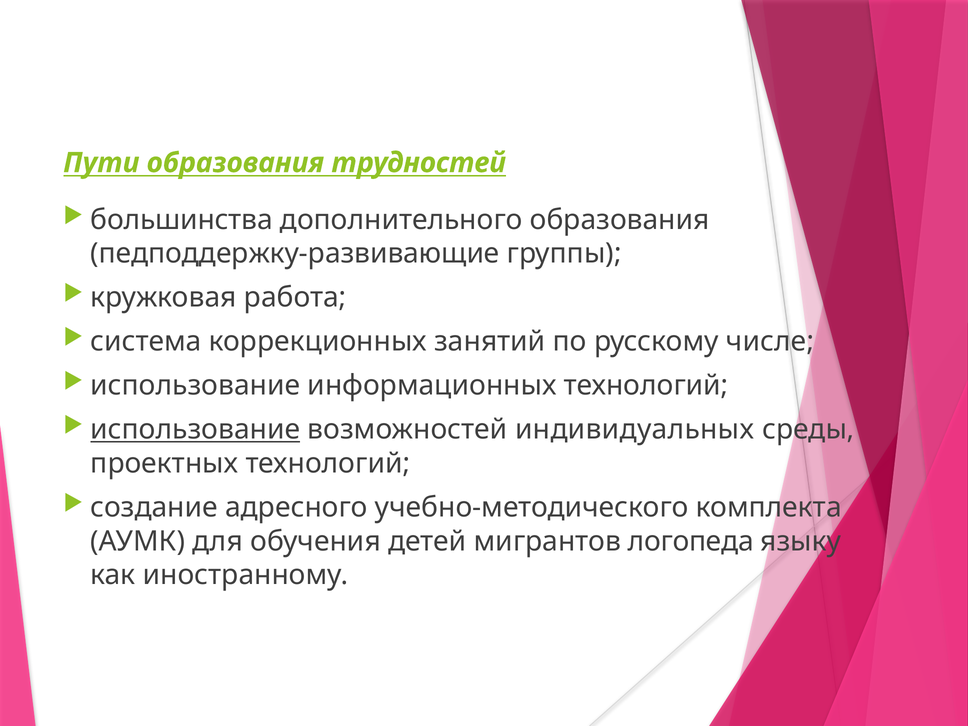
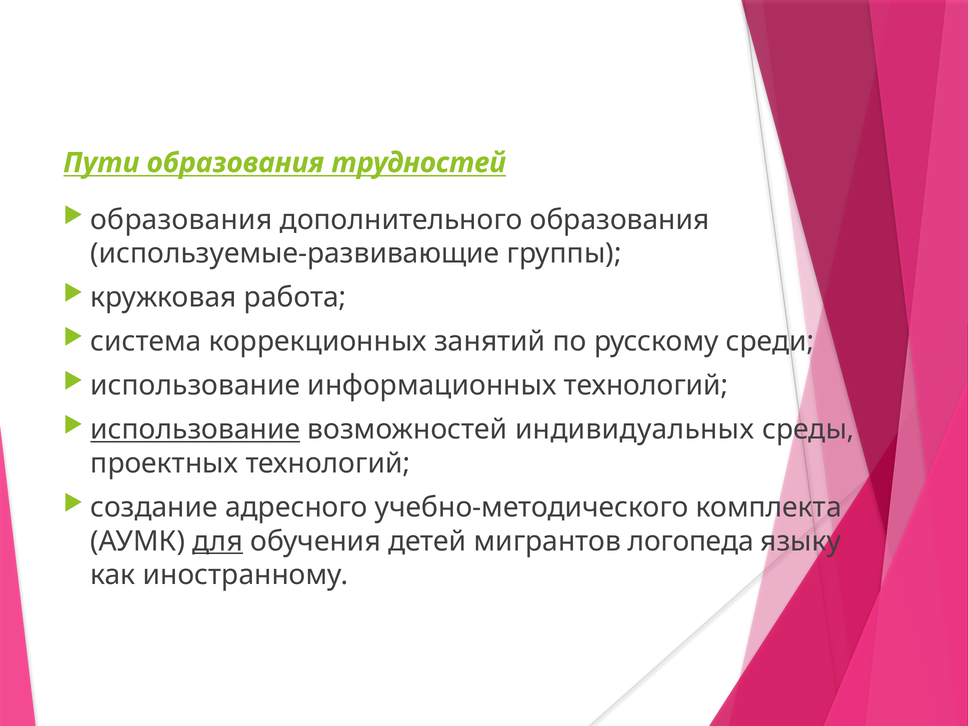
большинства: большинства -> образования (181, 220)
педподдержку-развивающие: педподдержку-развивающие -> используемые-развивающие (295, 254)
числе: числе -> среди (770, 342)
для underline: none -> present (218, 541)
